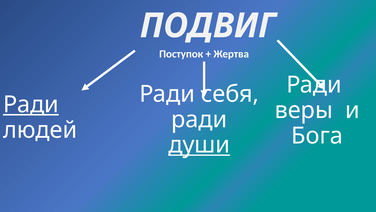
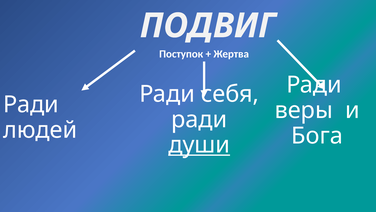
Ради underline: present -> none (31, 104)
